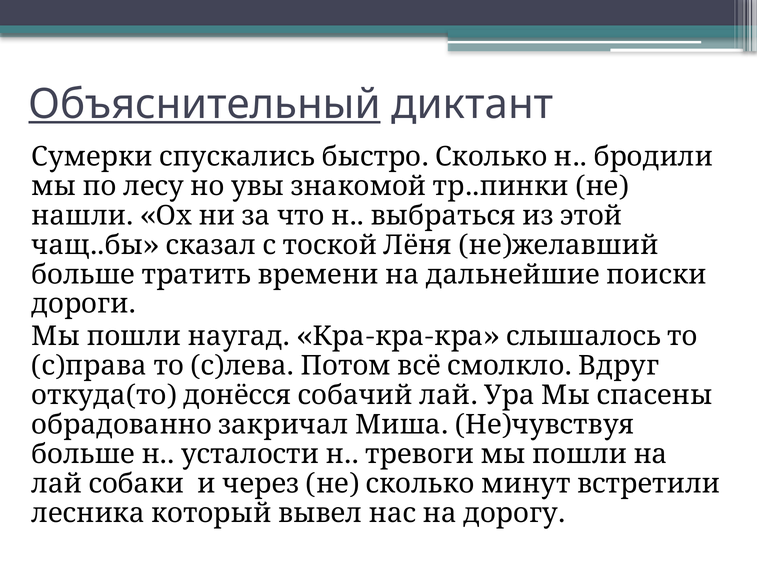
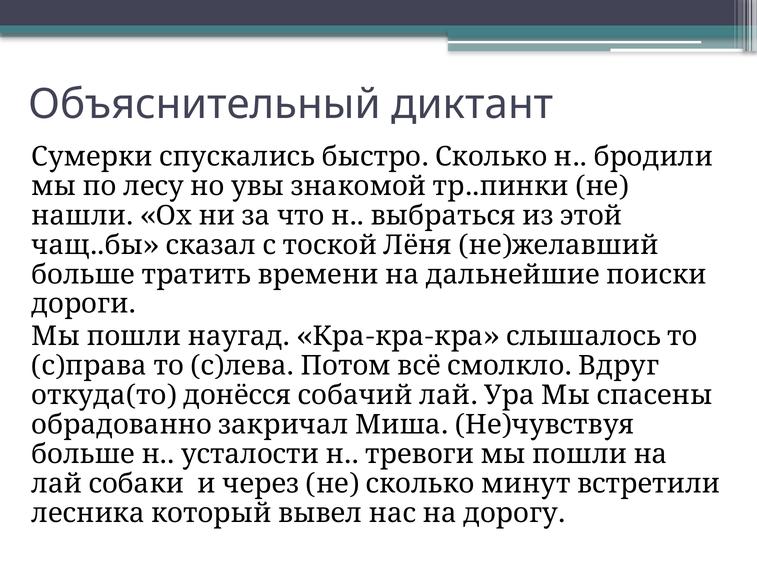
Объяснительный underline: present -> none (204, 104)
